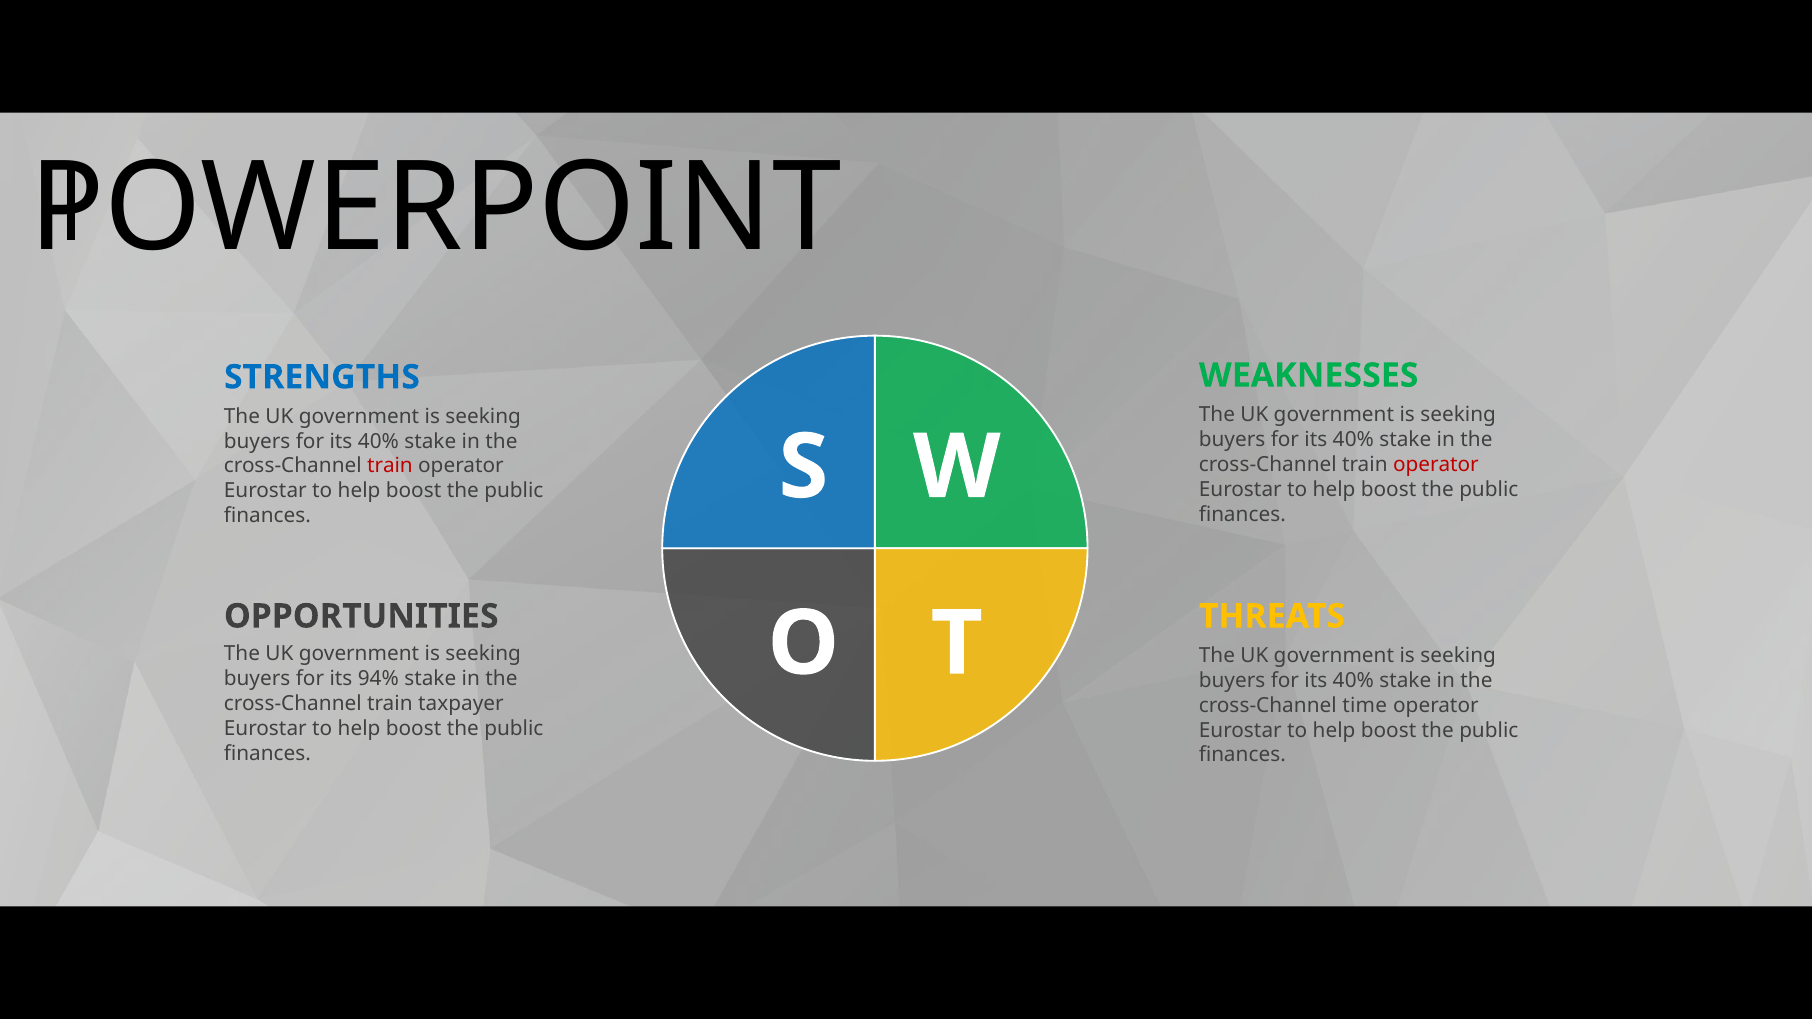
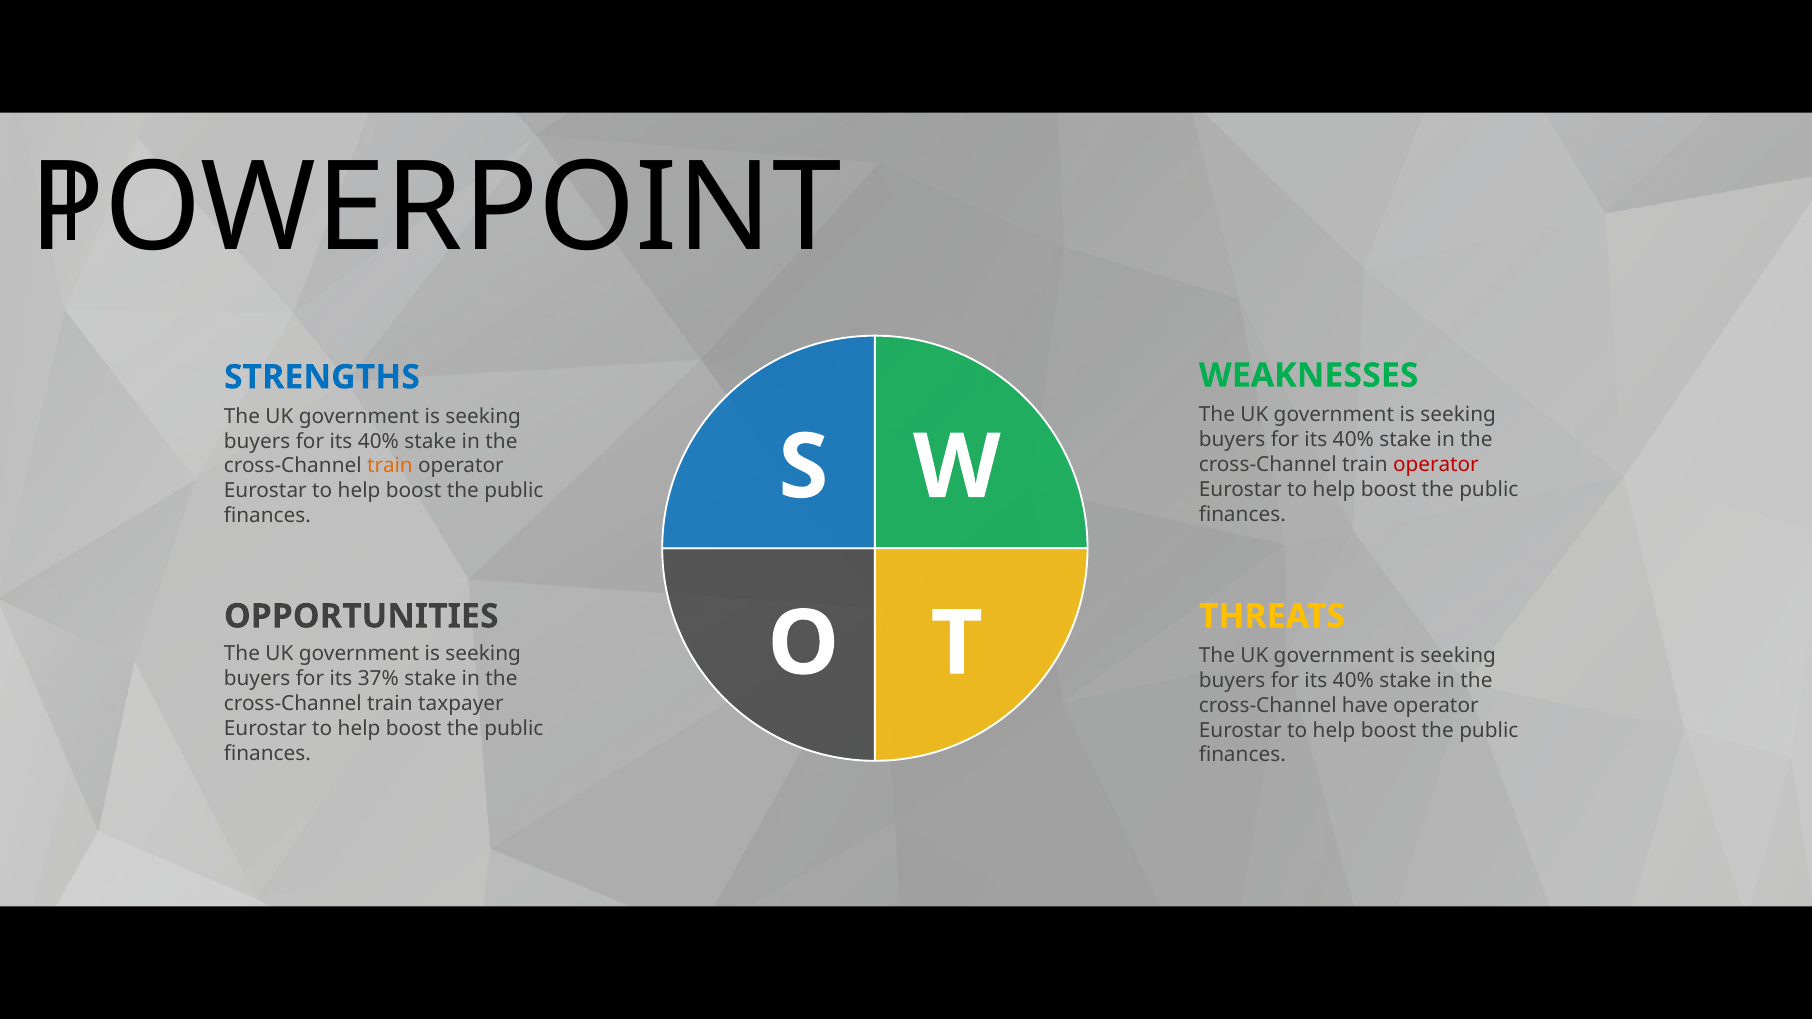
train colour: red -> orange (390, 466)
94%: 94% -> 37% (378, 679)
time: time -> have (1365, 706)
